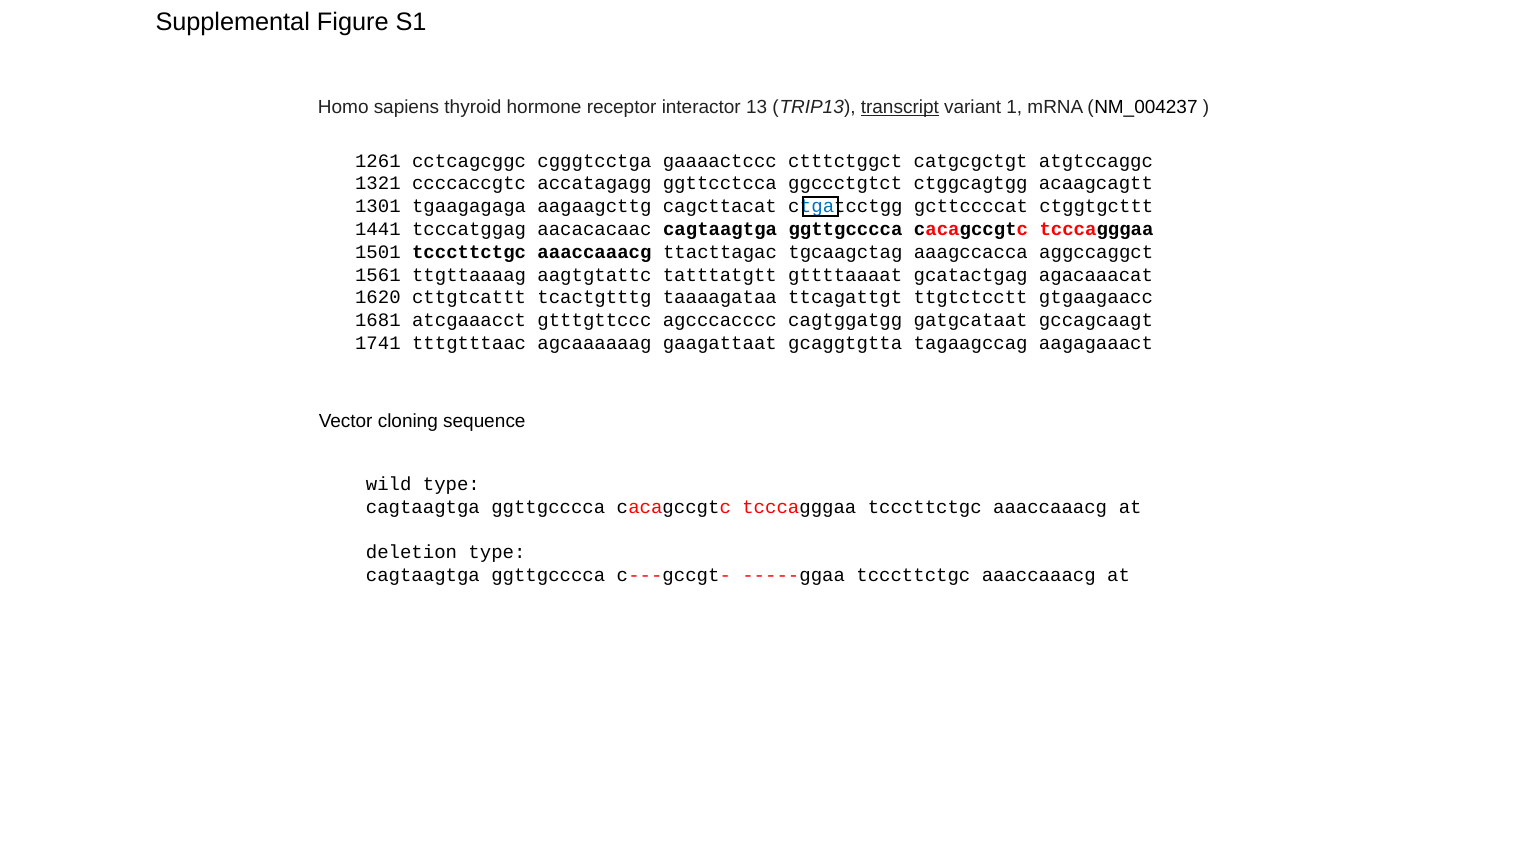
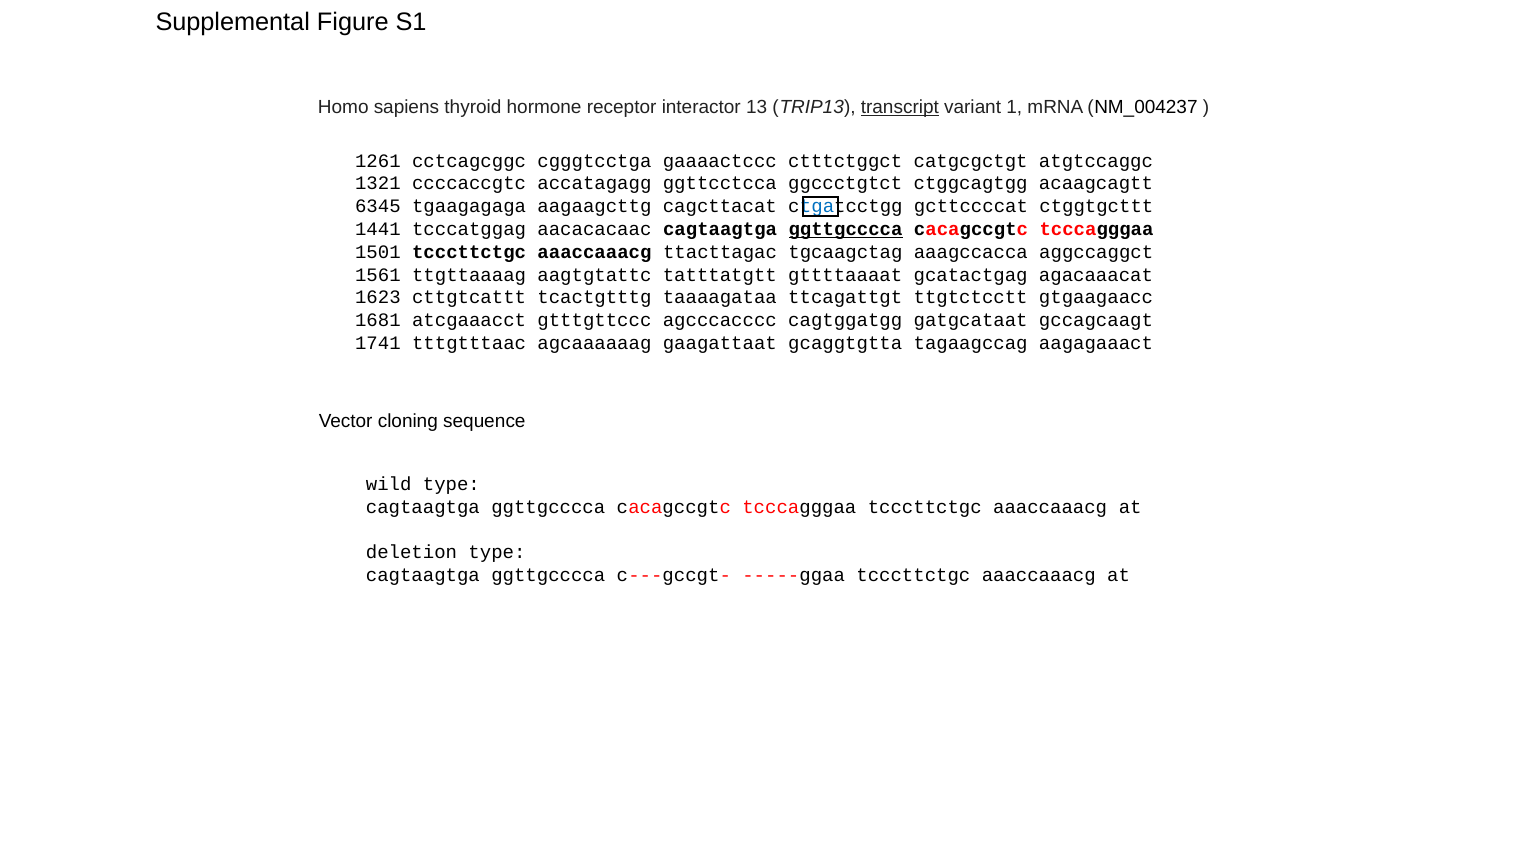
1301: 1301 -> 6345 (378, 207)
ggttgcccca underline: none -> present (846, 229)
1620: 1620 -> 1623 (378, 298)
